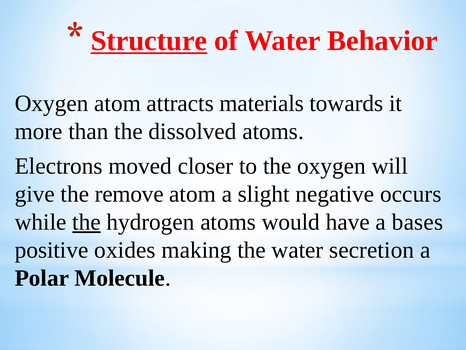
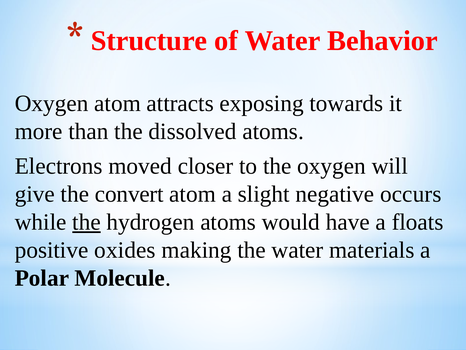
Structure underline: present -> none (149, 41)
materials: materials -> exposing (262, 103)
remove: remove -> convert (129, 194)
bases: bases -> floats (418, 222)
secretion: secretion -> materials (372, 250)
